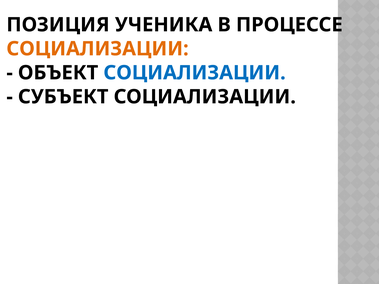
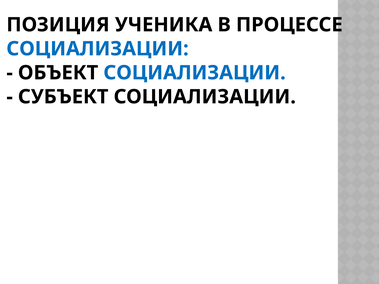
СОЦИАЛИЗАЦИИ colour: orange -> blue (98, 49)
